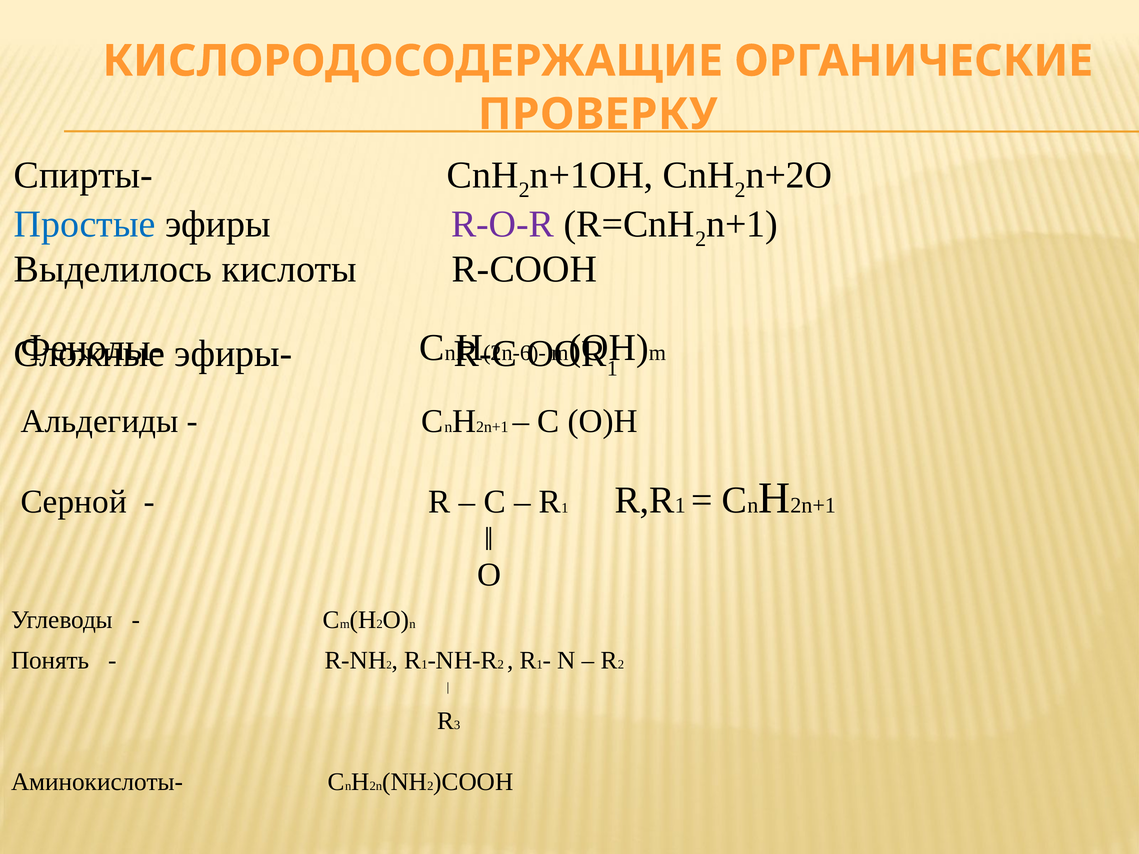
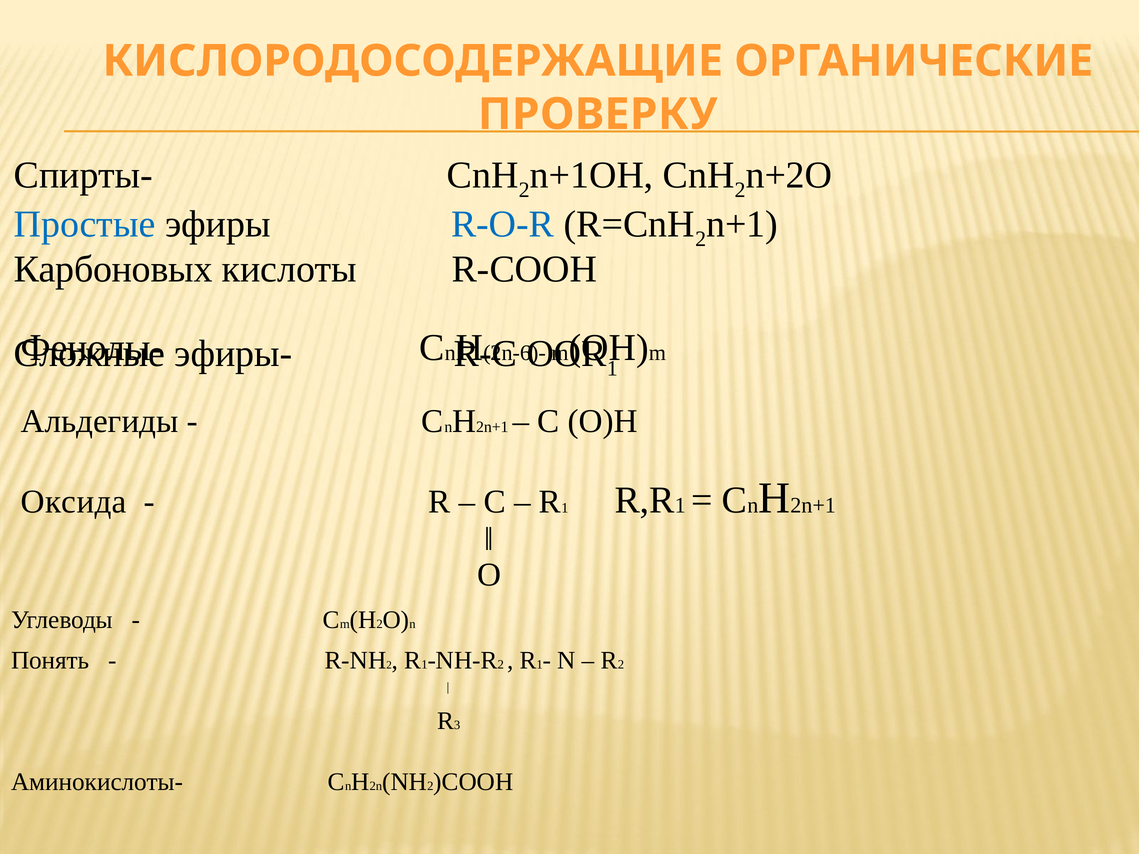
R-O-R colour: purple -> blue (503, 224)
Выделилось: Выделилось -> Карбоновых (113, 269)
Серной: Серной -> Оксида (74, 502)
